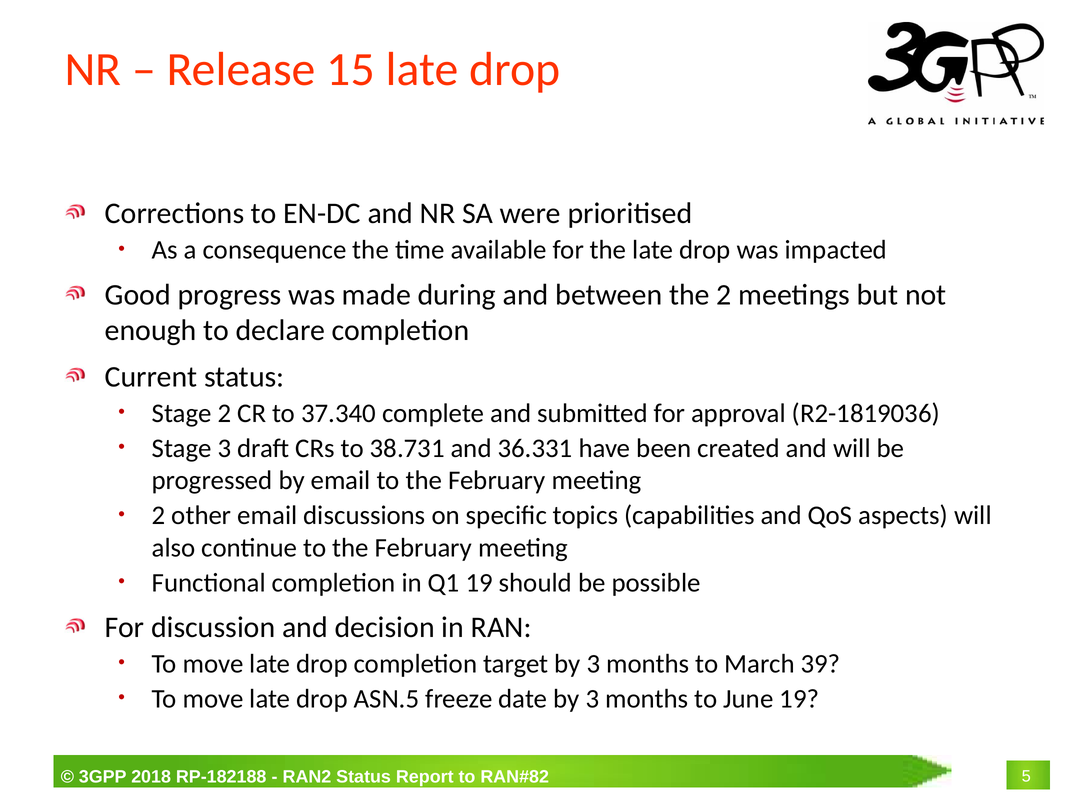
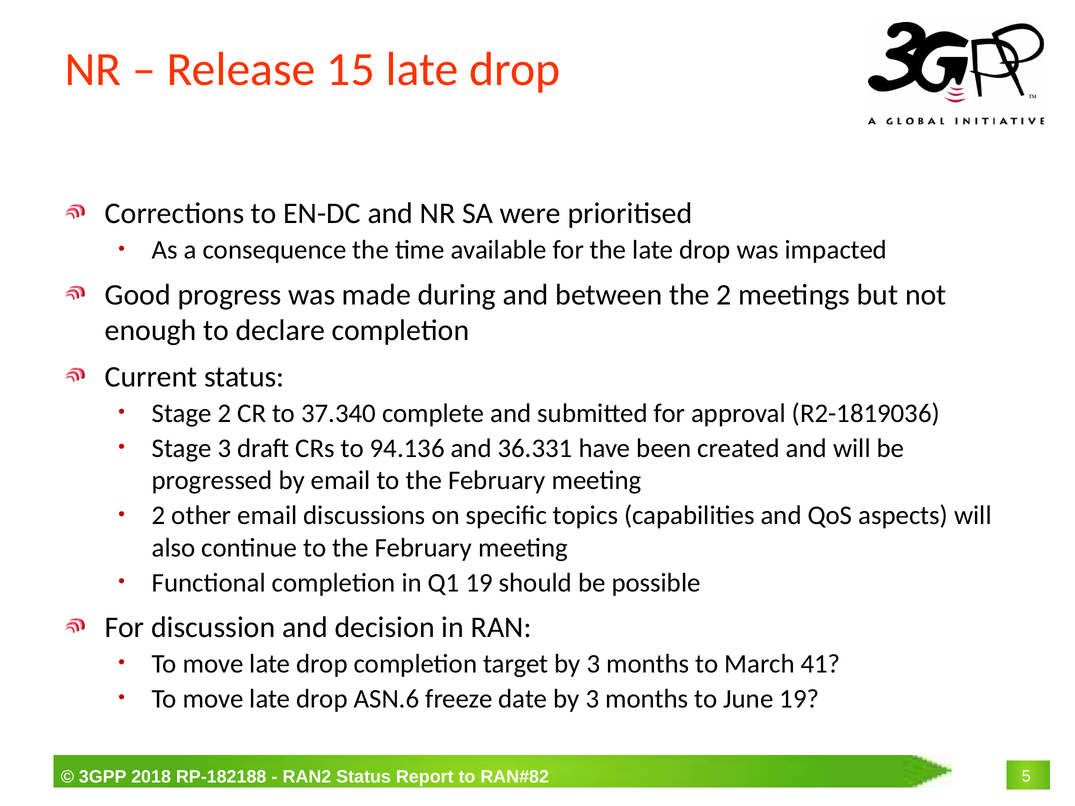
38.731: 38.731 -> 94.136 (407, 448)
39: 39 -> 41 (821, 664)
ASN.5: ASN.5 -> ASN.6 (386, 699)
